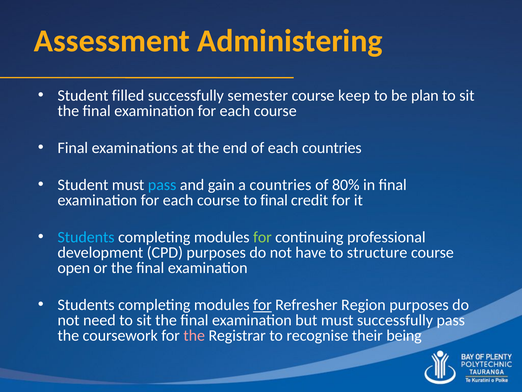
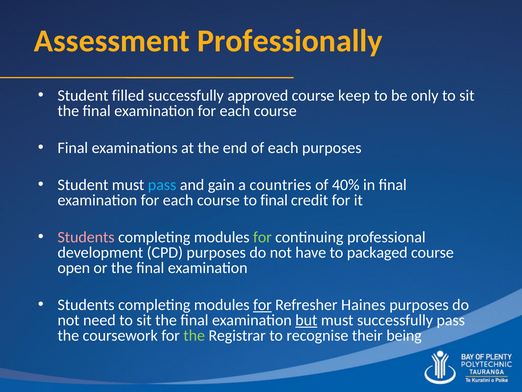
Administering: Administering -> Professionally (290, 41)
semester: semester -> approved (258, 95)
plan: plan -> only (425, 95)
each countries: countries -> purposes (332, 148)
80%: 80% -> 40% (346, 185)
Students colour: light blue -> pink (86, 237)
structure: structure -> packaged (377, 252)
Region: Region -> Haines (363, 304)
but underline: none -> present (306, 320)
the colour: pink -> light green (194, 335)
